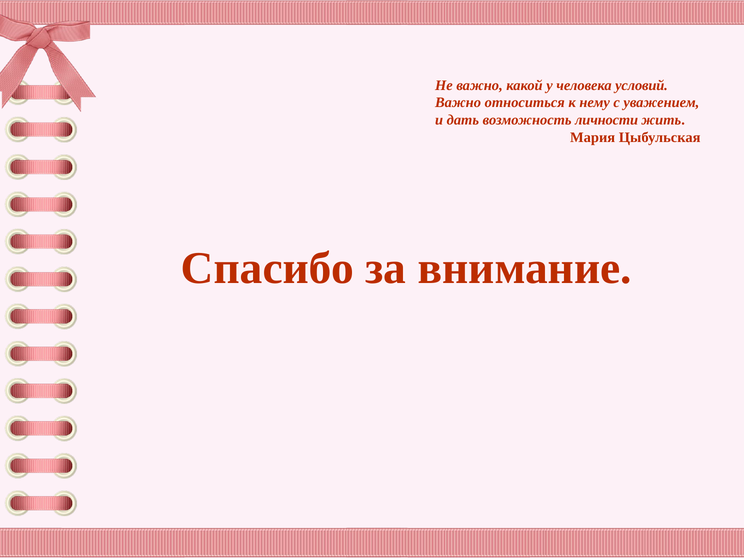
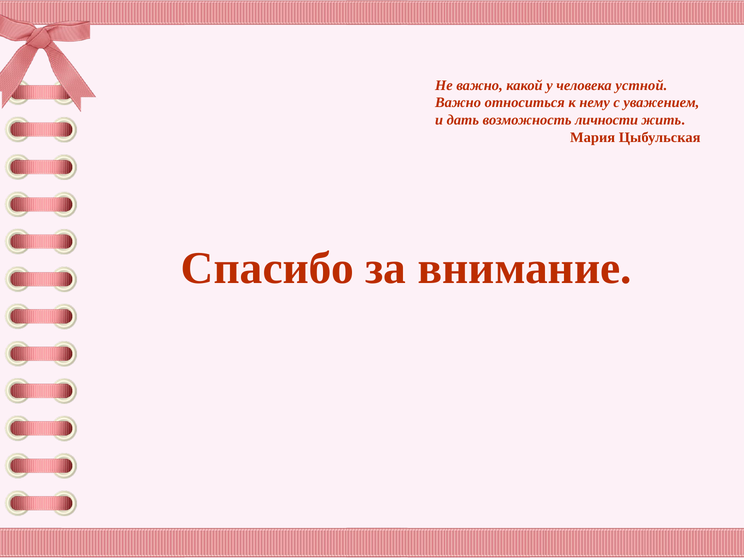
условий: условий -> устной (641, 85)
